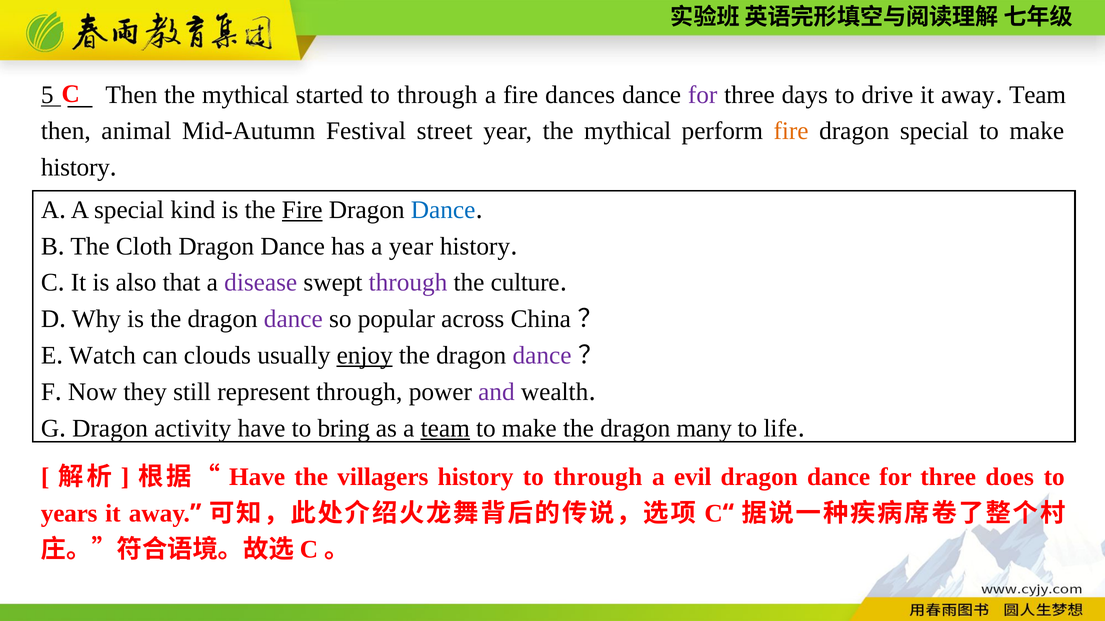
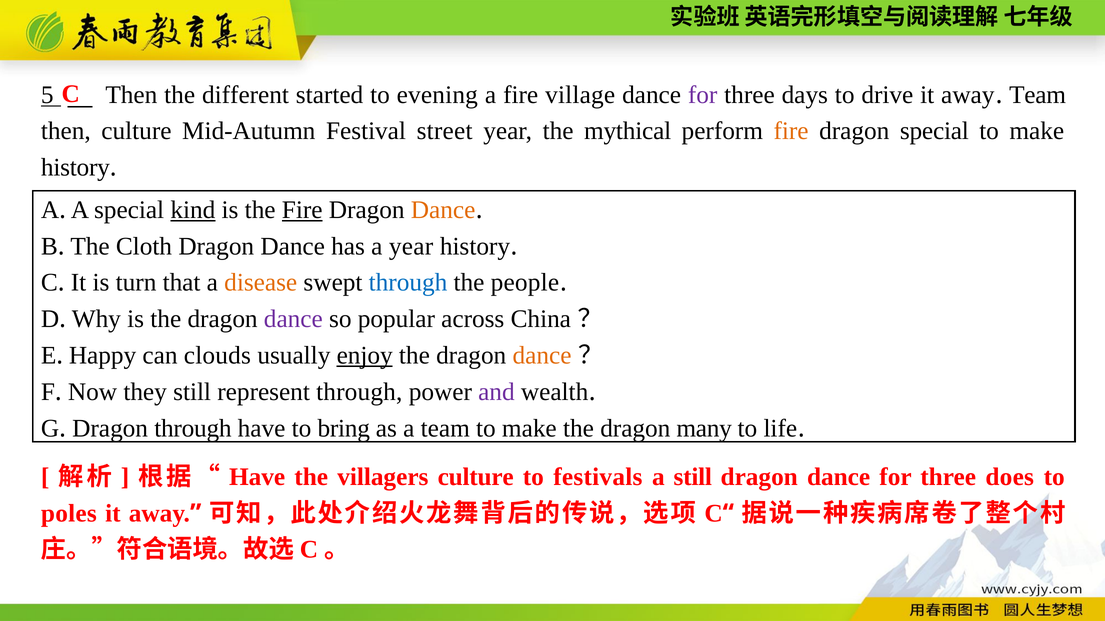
Then the mythical: mythical -> different (246, 95)
started to through: through -> evening (437, 95)
dances: dances -> village (580, 95)
then animal: animal -> culture (136, 131)
kind underline: none -> present (193, 210)
Dance colour: blue -> orange (443, 210)
also: also -> turn (136, 283)
disease colour: purple -> orange (261, 283)
through colour: purple -> blue (408, 283)
culture: culture -> people (525, 283)
Watch: Watch -> Happy (103, 356)
dance colour: purple -> orange (542, 356)
Dragon activity: activity -> through (193, 429)
team underline: present -> none (445, 429)
villagers history: history -> culture (476, 477)
through: through -> festivals (598, 477)
a evil: evil -> still (693, 477)
years: years -> poles (69, 514)
